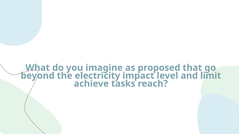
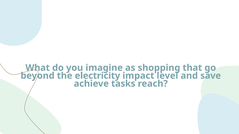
proposed: proposed -> shopping (159, 68)
limit: limit -> save (211, 76)
